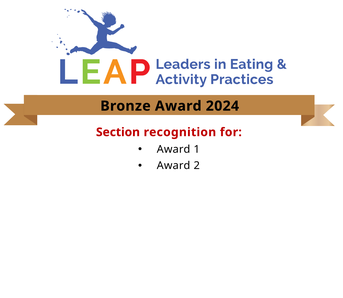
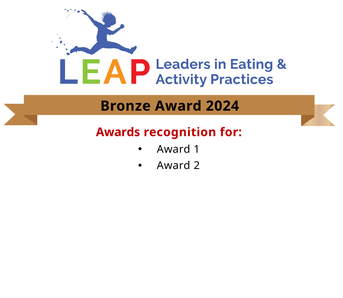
Section: Section -> Awards (118, 132)
